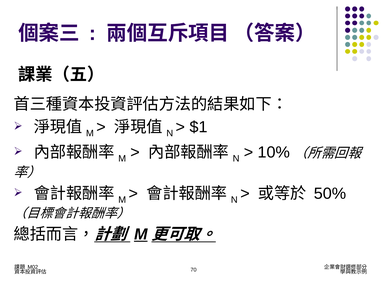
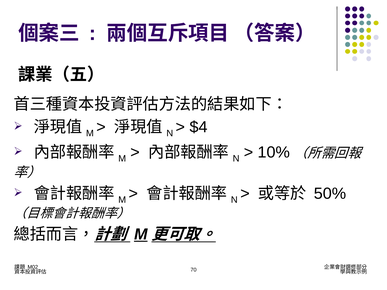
$1: $1 -> $4 (199, 127)
